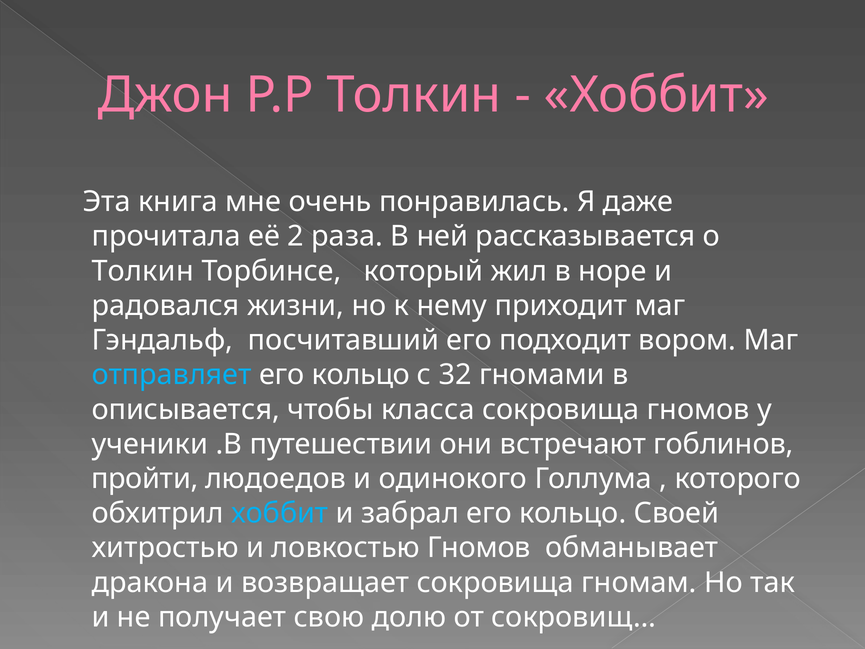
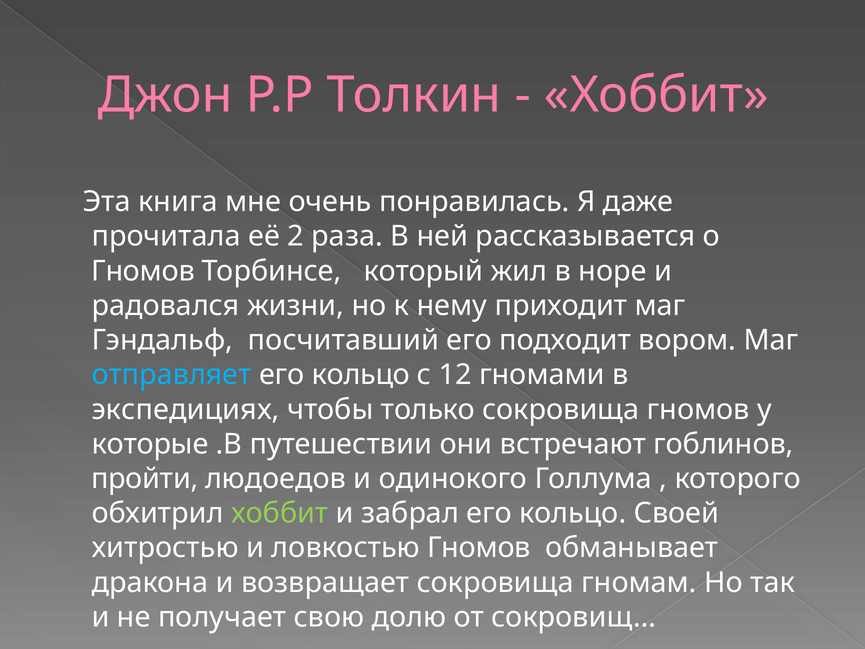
Толкин: Толкин -> Гномов (143, 271)
32: 32 -> 12 (455, 375)
описывается: описывается -> экспедициях (186, 409)
класса: класса -> только (428, 409)
ученики: ученики -> которые (150, 444)
хоббит colour: light blue -> light green (280, 513)
